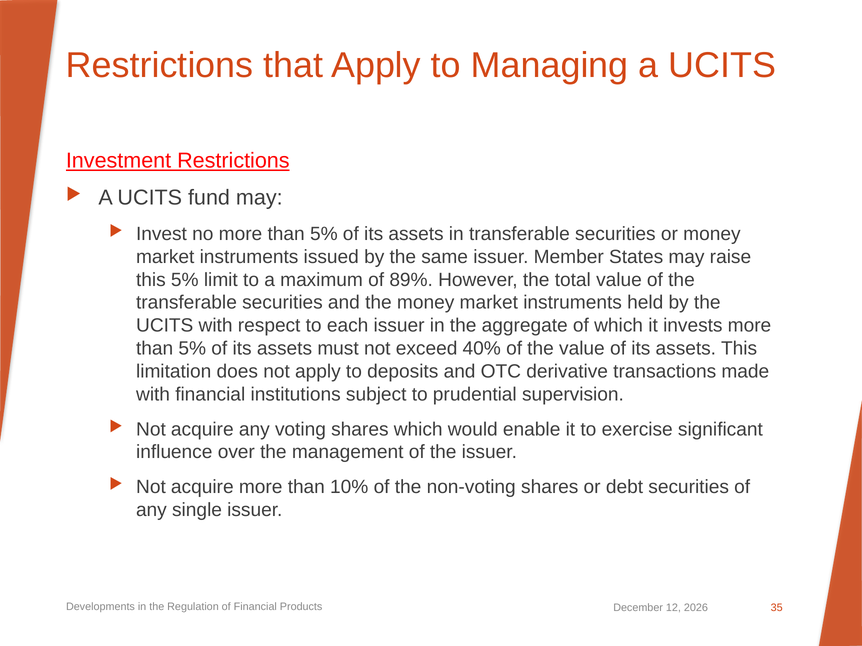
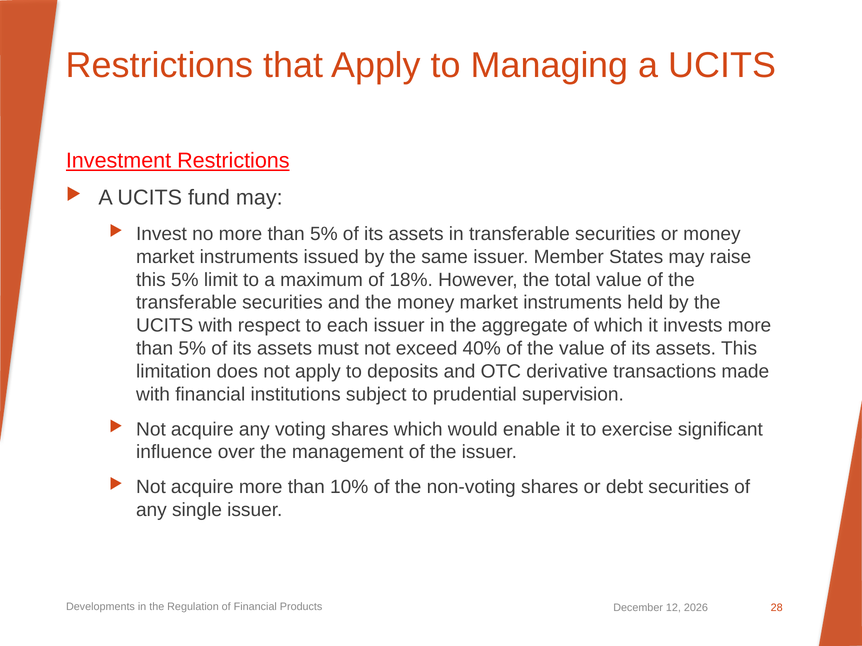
89%: 89% -> 18% (411, 280)
35: 35 -> 28 (777, 608)
